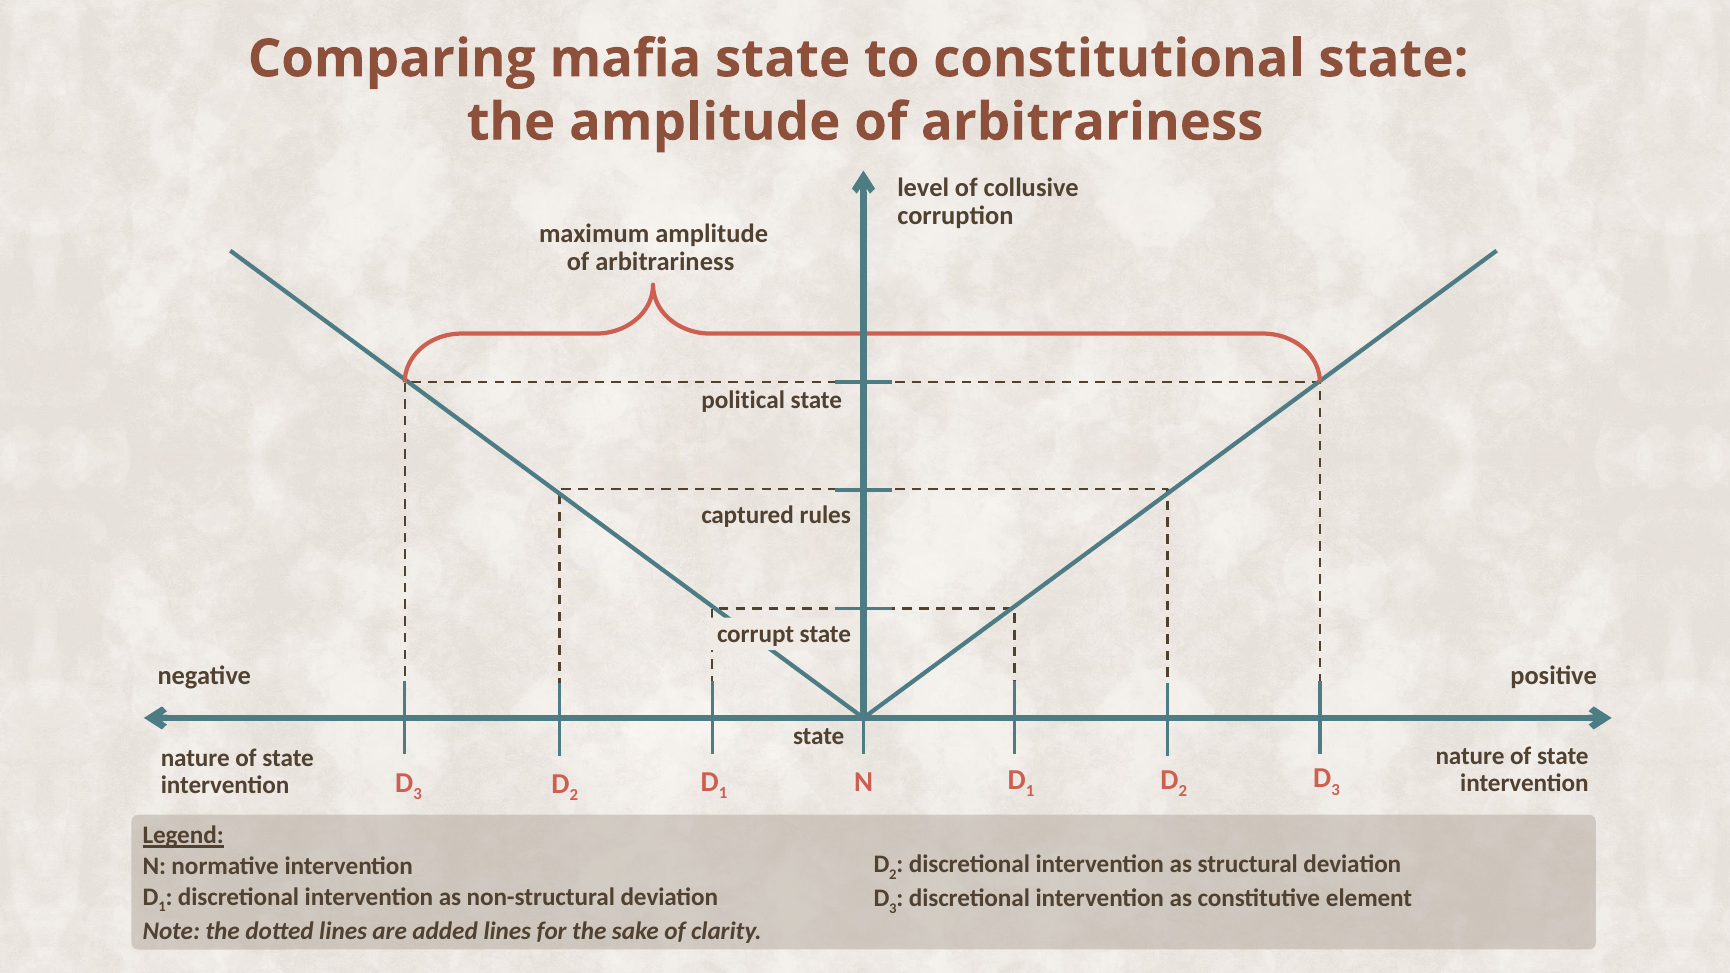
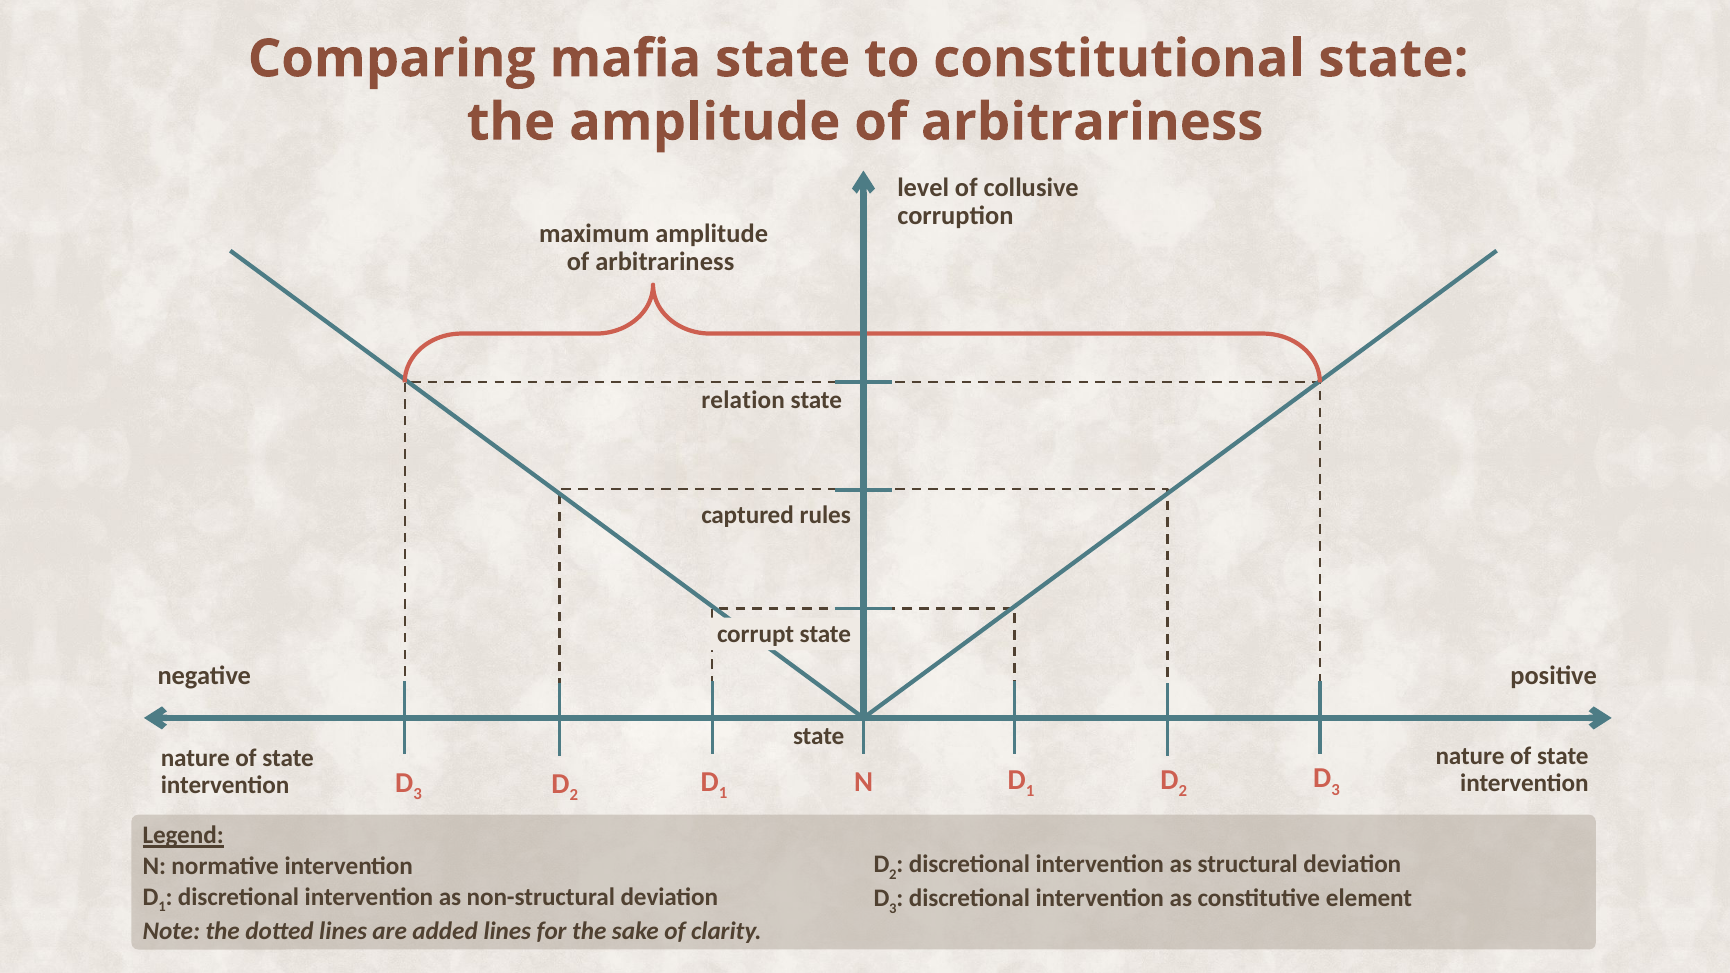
political: political -> relation (743, 400)
